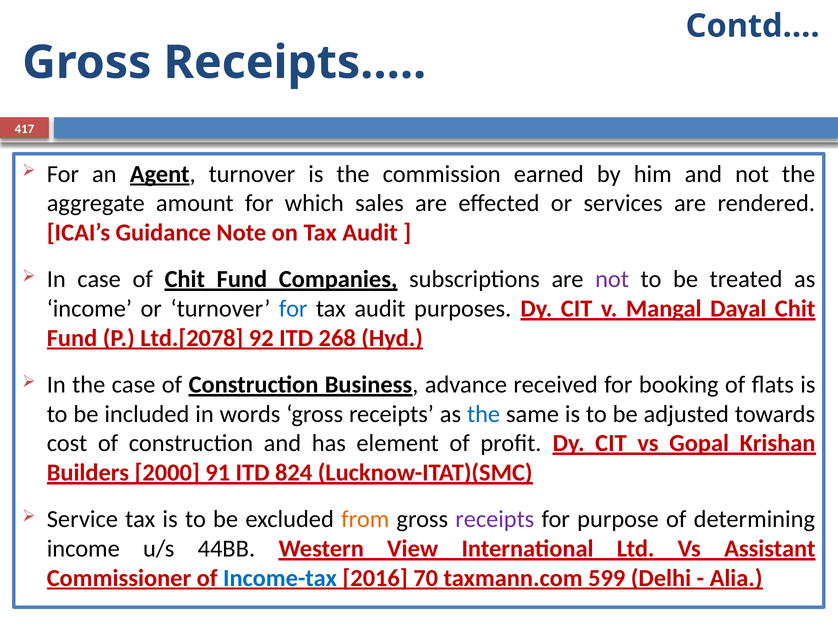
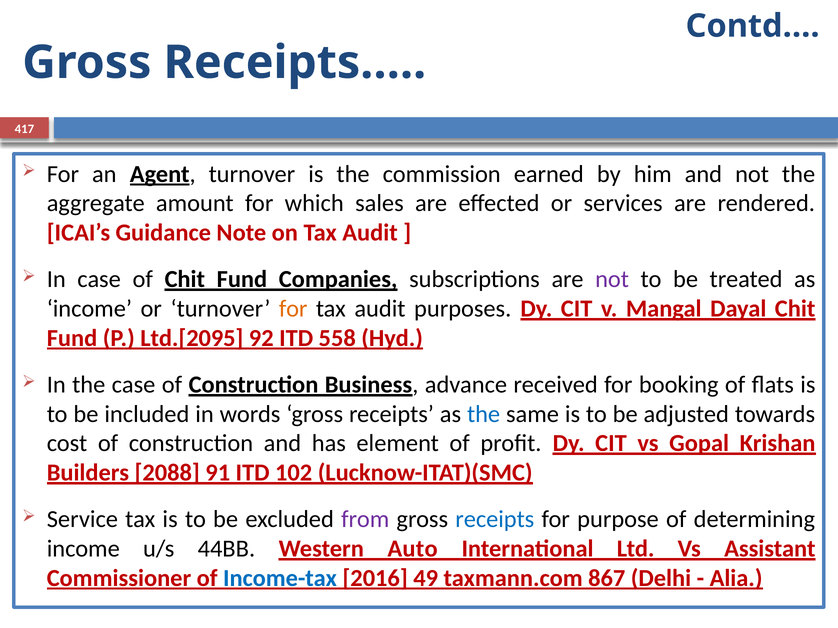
for colour: blue -> orange (293, 309)
Ltd.[2078: Ltd.[2078 -> Ltd.[2095 (192, 338)
268: 268 -> 558 (337, 338)
2000: 2000 -> 2088 (167, 473)
824: 824 -> 102 (294, 473)
from colour: orange -> purple (365, 520)
receipts colour: purple -> blue (495, 520)
View: View -> Auto (413, 549)
70: 70 -> 49 (426, 578)
599: 599 -> 867 (607, 578)
